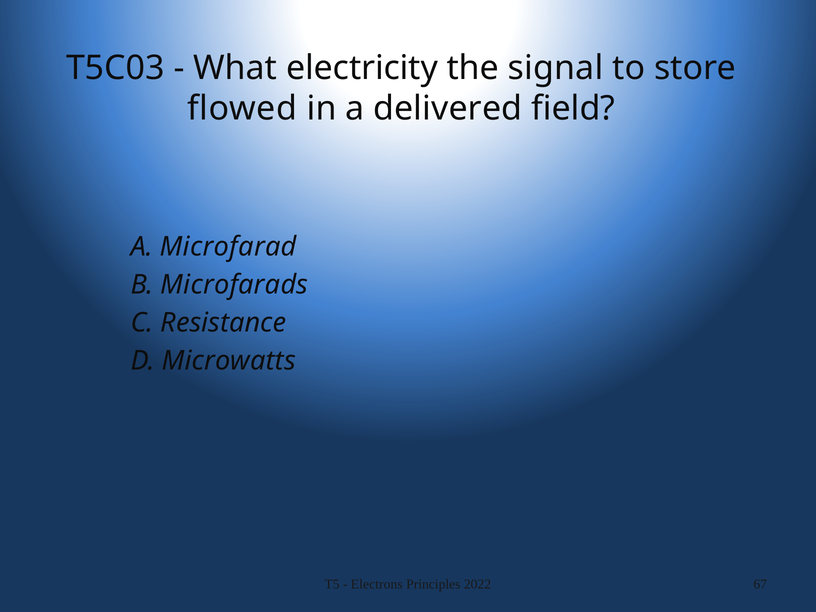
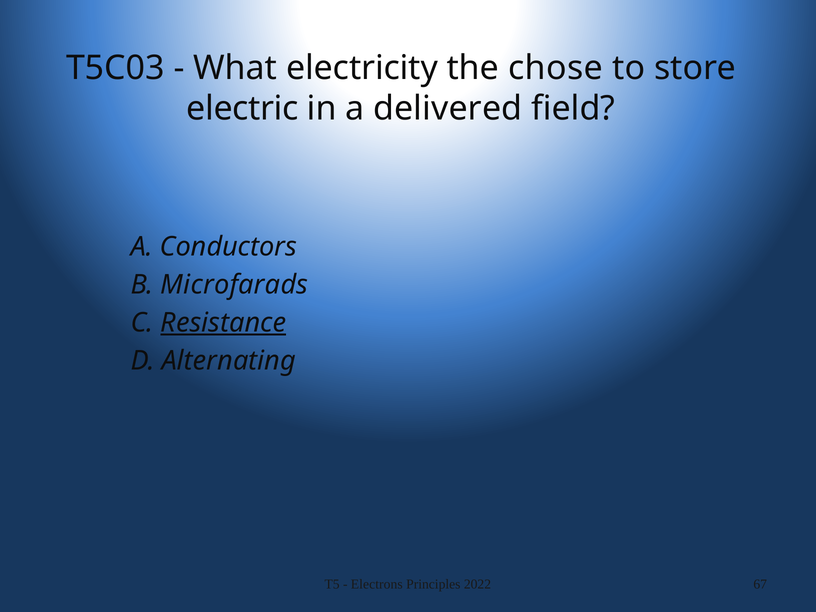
signal: signal -> chose (556, 68)
flowed: flowed -> electric (242, 109)
Microfarad: Microfarad -> Conductors (228, 247)
Resistance underline: none -> present (223, 323)
Microwatts: Microwatts -> Alternating (229, 361)
